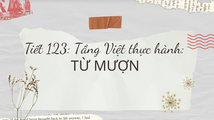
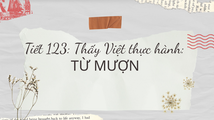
Tầng: Tầng -> Thấy (87, 48)
